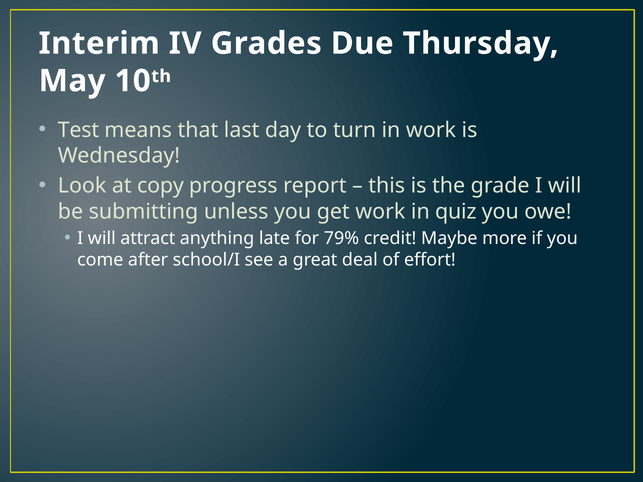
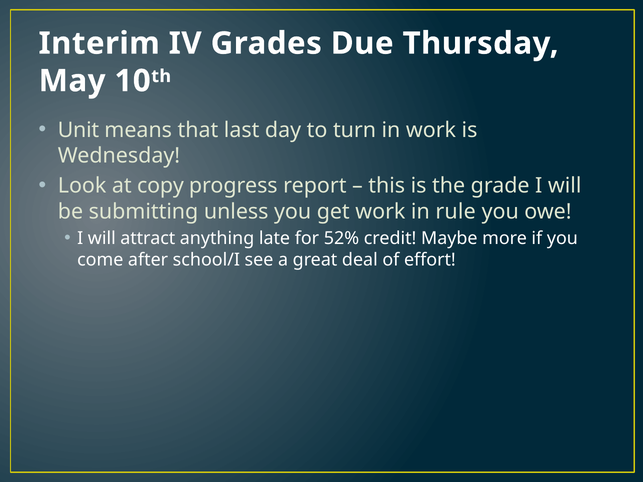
Test: Test -> Unit (78, 130)
quiz: quiz -> rule (456, 212)
79%: 79% -> 52% (341, 238)
